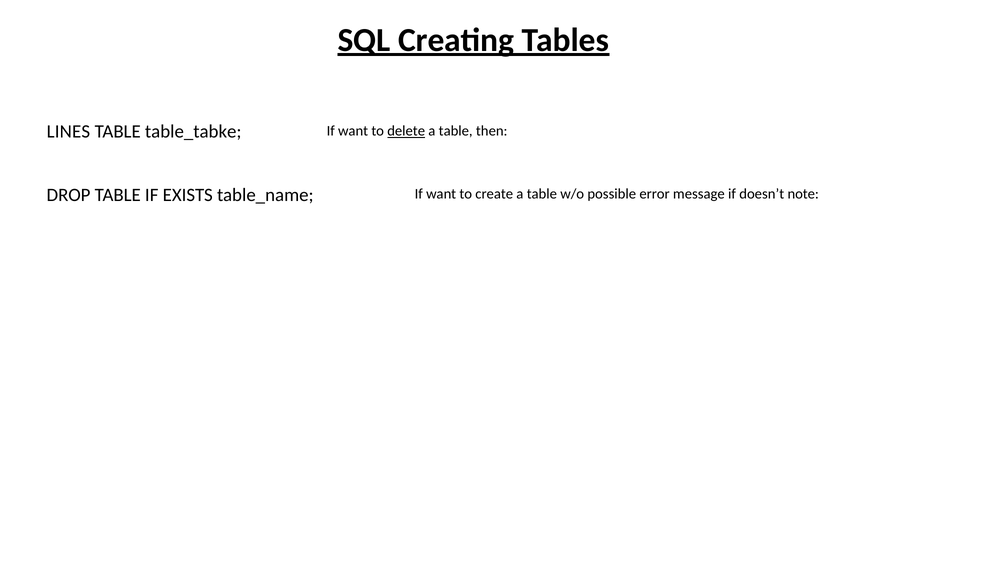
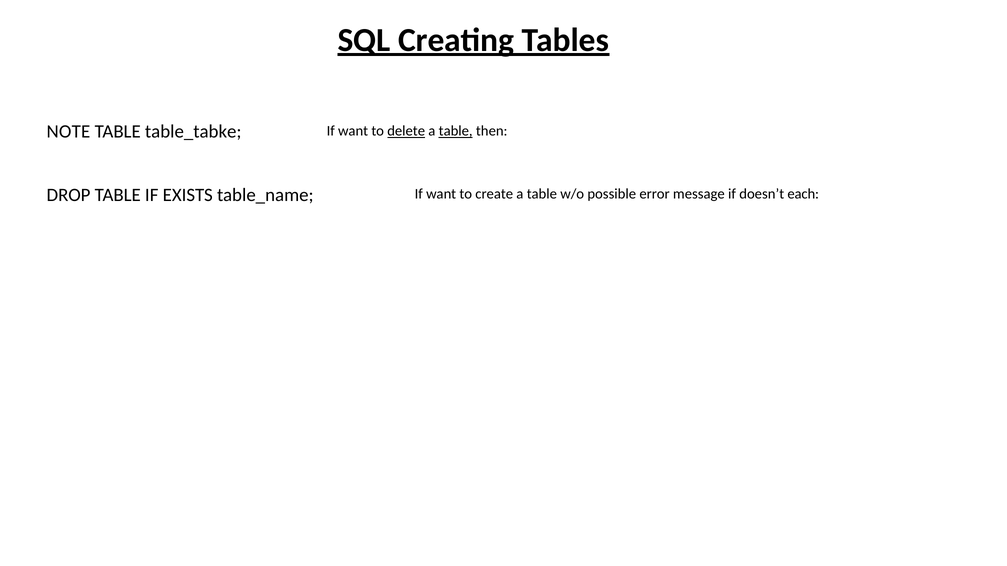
LINES: LINES -> NOTE (68, 131)
table underline: none -> present (456, 131)
note: note -> each (803, 194)
